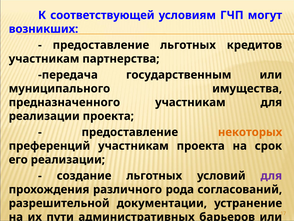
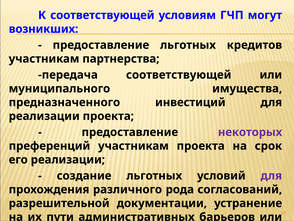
передача государственным: государственным -> соответствующей (179, 75)
предназначенного участникам: участникам -> инвестиций (190, 102)
некоторых colour: orange -> purple (250, 132)
